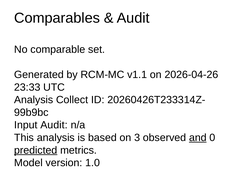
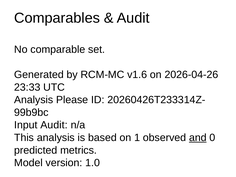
v1.1: v1.1 -> v1.6 (137, 75)
Collect: Collect -> Please (72, 100)
3: 3 -> 1 (137, 138)
predicted underline: present -> none (36, 150)
